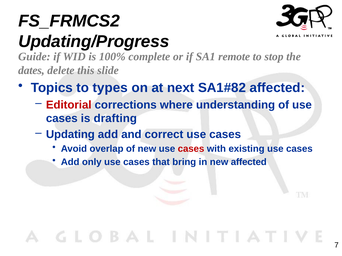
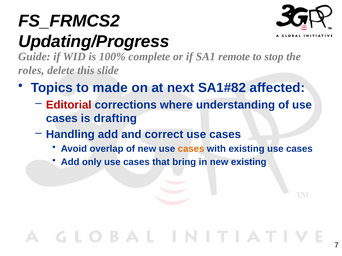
dates: dates -> roles (31, 70)
types: types -> made (110, 88)
Updating: Updating -> Handling (70, 135)
cases colour: red -> orange (191, 149)
new affected: affected -> existing (249, 162)
